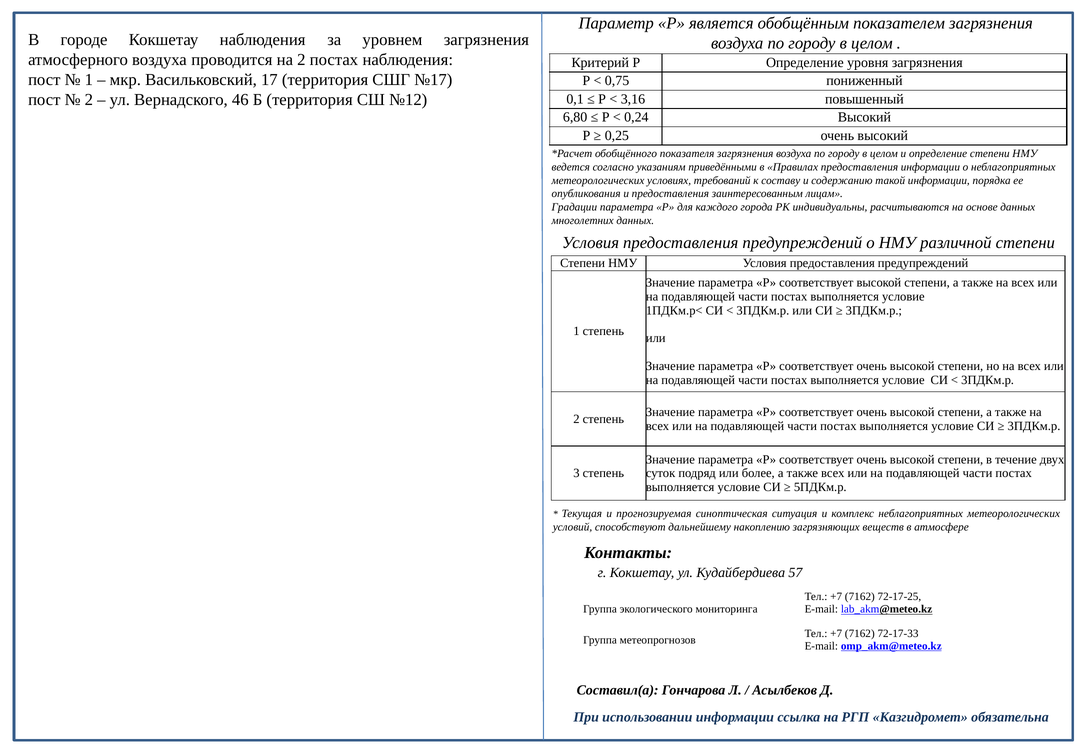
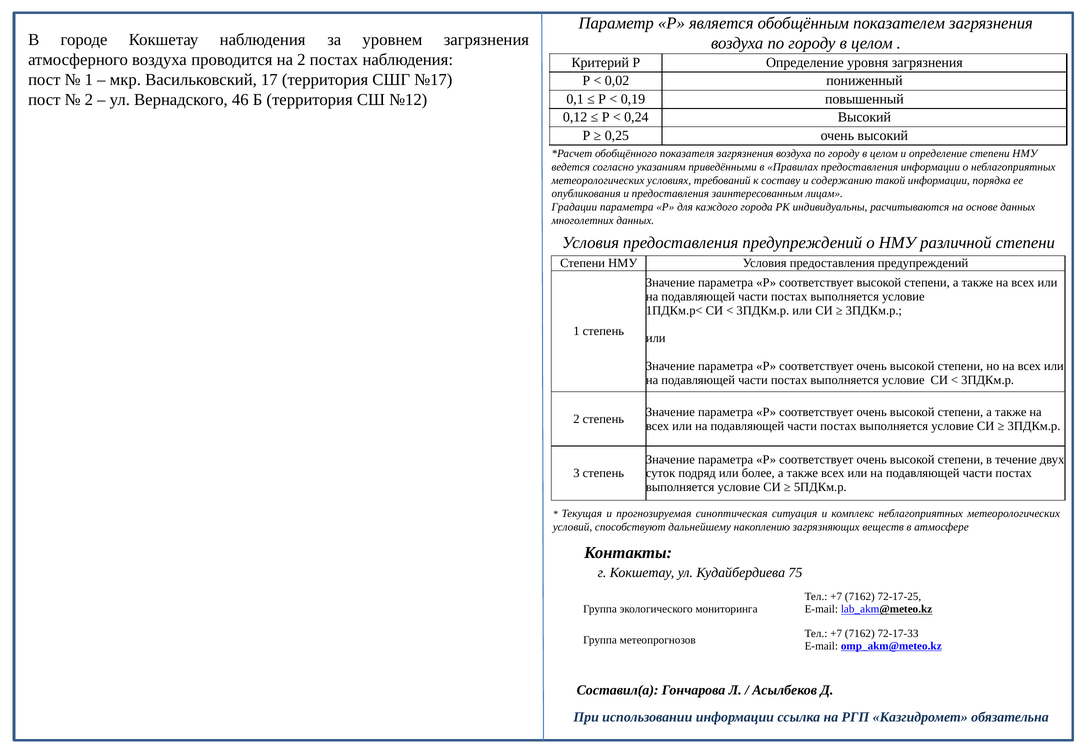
0,75: 0,75 -> 0,02 (617, 81)
3,16: 3,16 -> 0,19 (633, 99)
6,80: 6,80 -> 0,12 (575, 117)
57: 57 -> 75 (795, 572)
